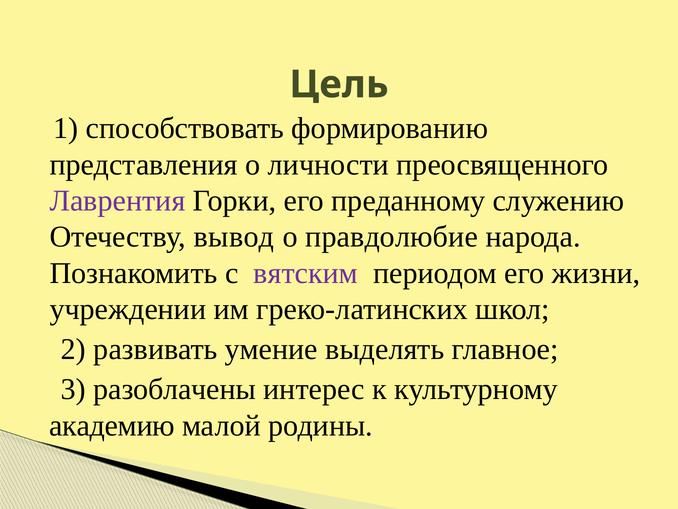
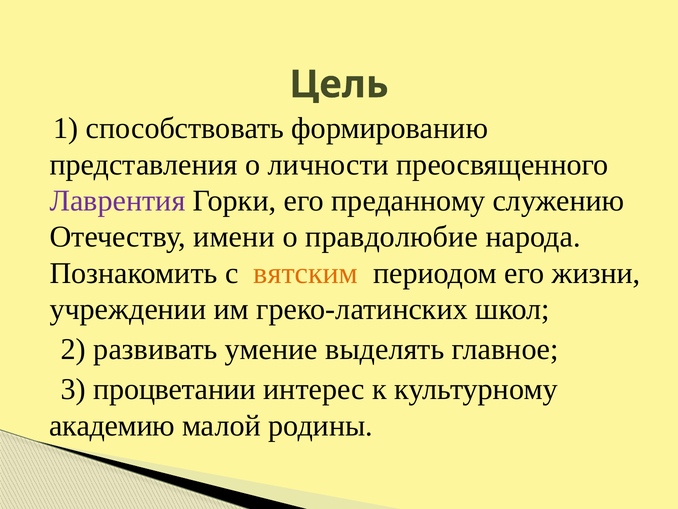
вывод: вывод -> имени (234, 237)
вятским colour: purple -> orange (306, 273)
разоблачены: разоблачены -> процветании (175, 389)
